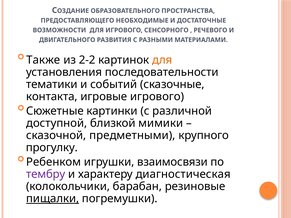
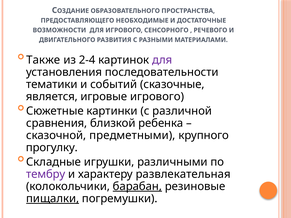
2-2: 2-2 -> 2-4 (87, 60)
для colour: orange -> purple (162, 60)
контакта: контакта -> является (52, 97)
доступной: доступной -> сравнения (57, 123)
мимики: мимики -> ребенка (161, 123)
Ребенком: Ребенком -> Складные (54, 162)
взаимосвязи: взаимосвязи -> различными (172, 162)
диагностическая: диагностическая -> развлекательная (183, 174)
барабан underline: none -> present (137, 187)
